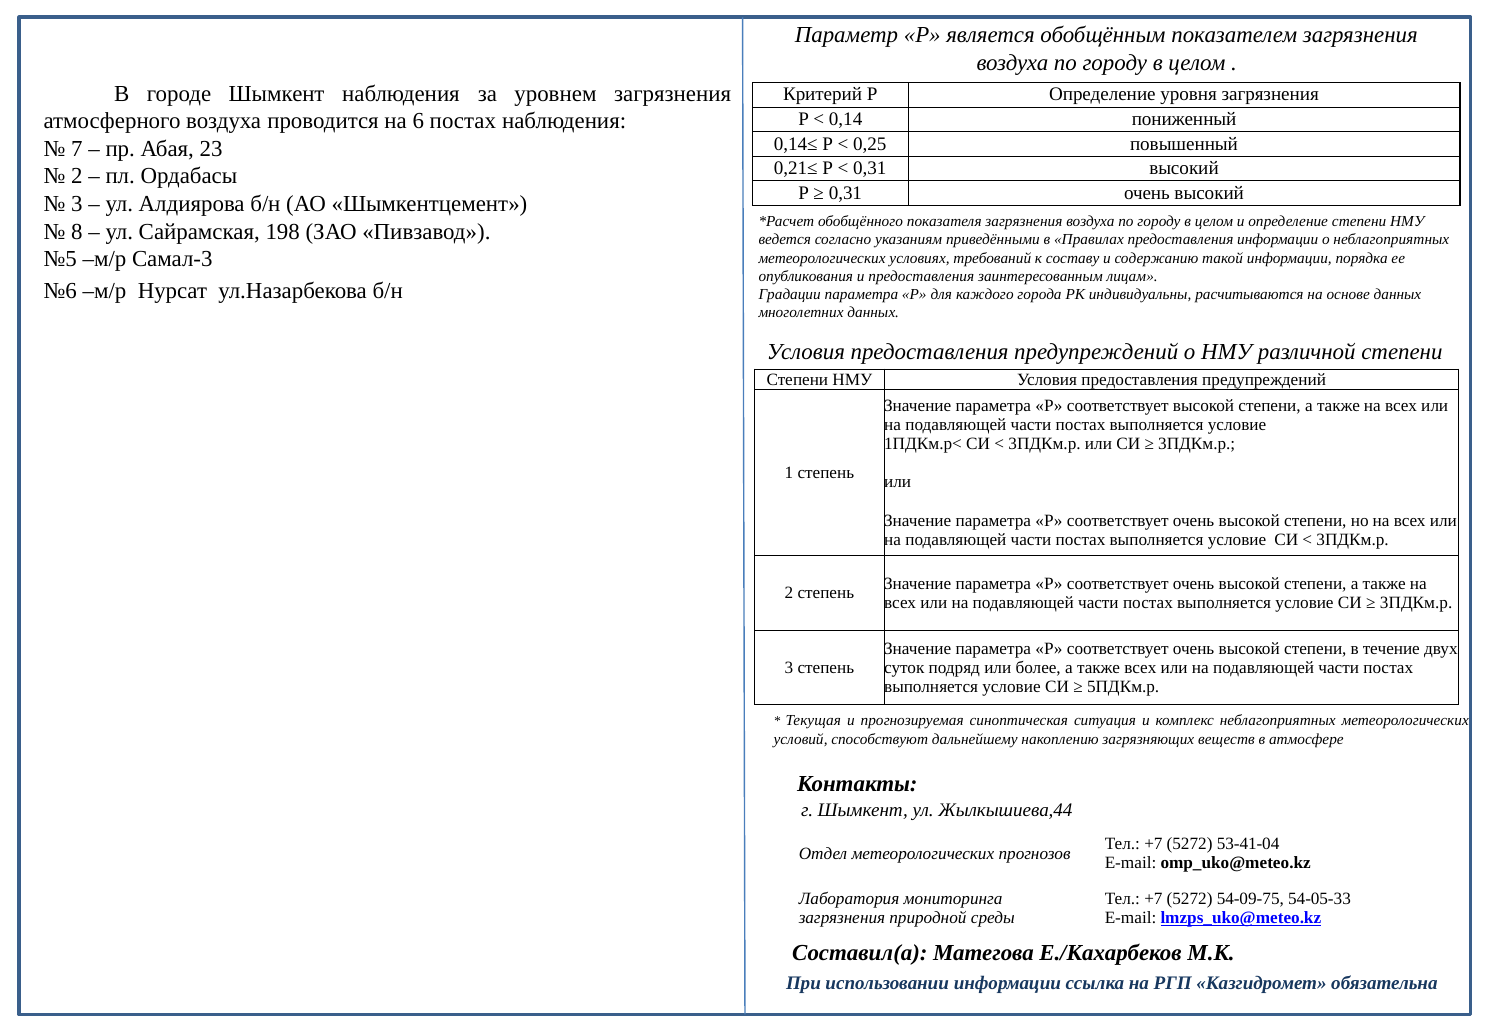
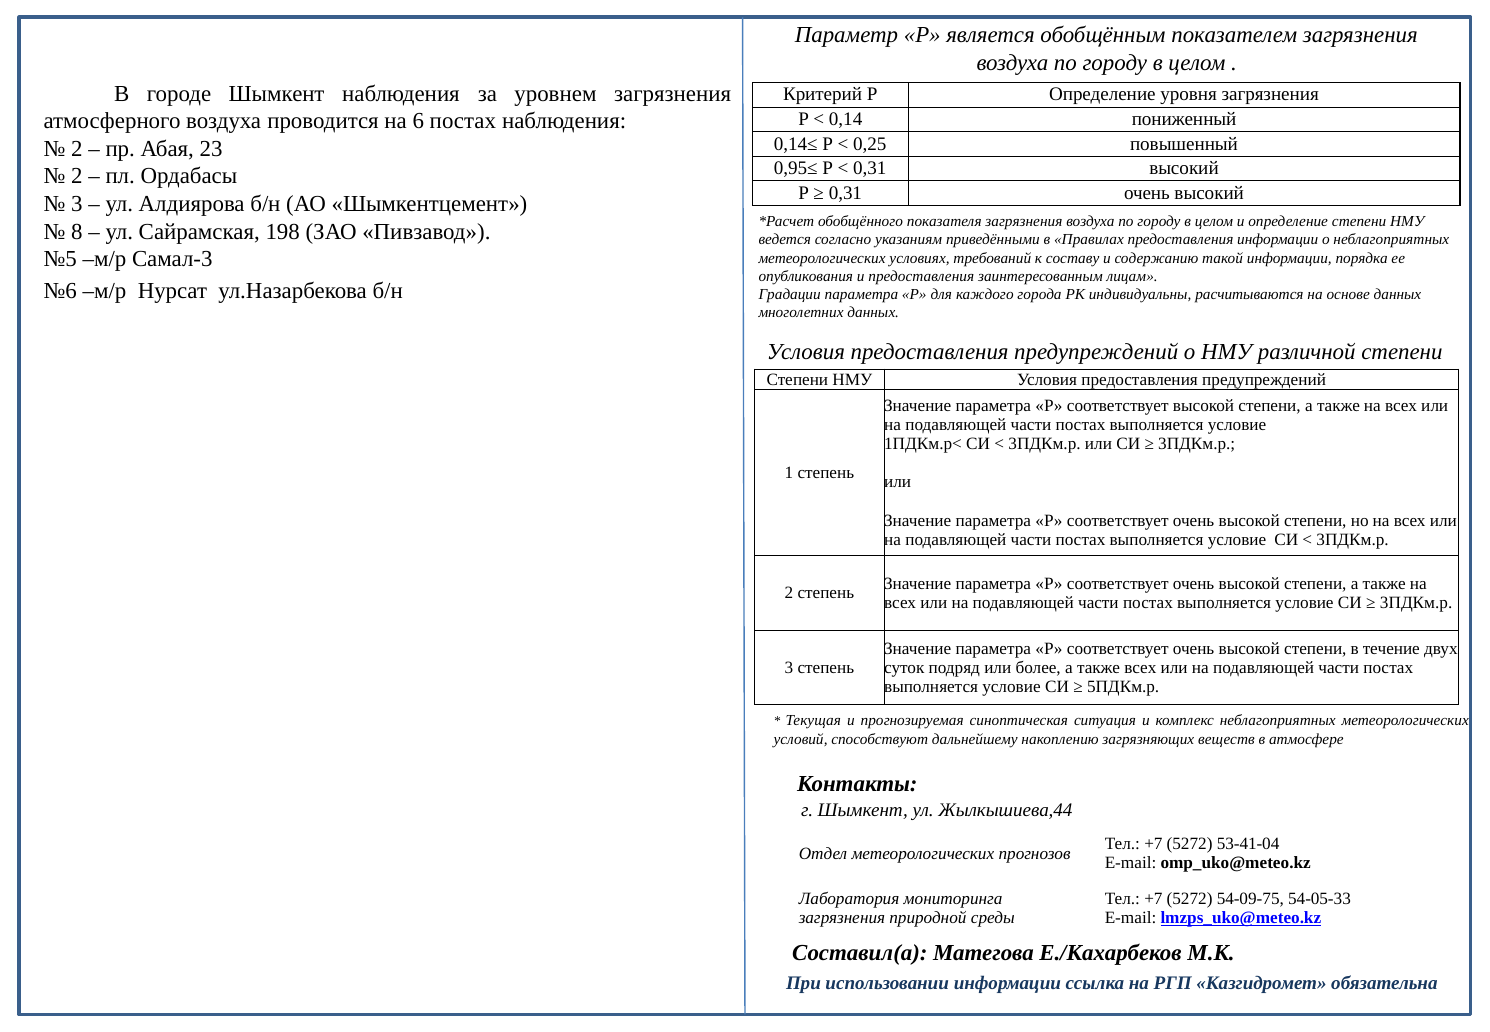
7: 7 -> 2 (77, 149)
0,21≤: 0,21≤ -> 0,95≤ (796, 168)
